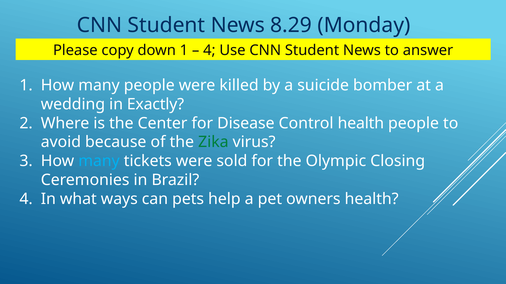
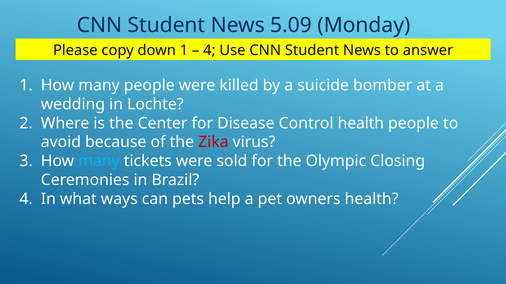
8.29: 8.29 -> 5.09 (291, 25)
Exactly: Exactly -> Lochte (155, 104)
Zika colour: green -> red (213, 142)
